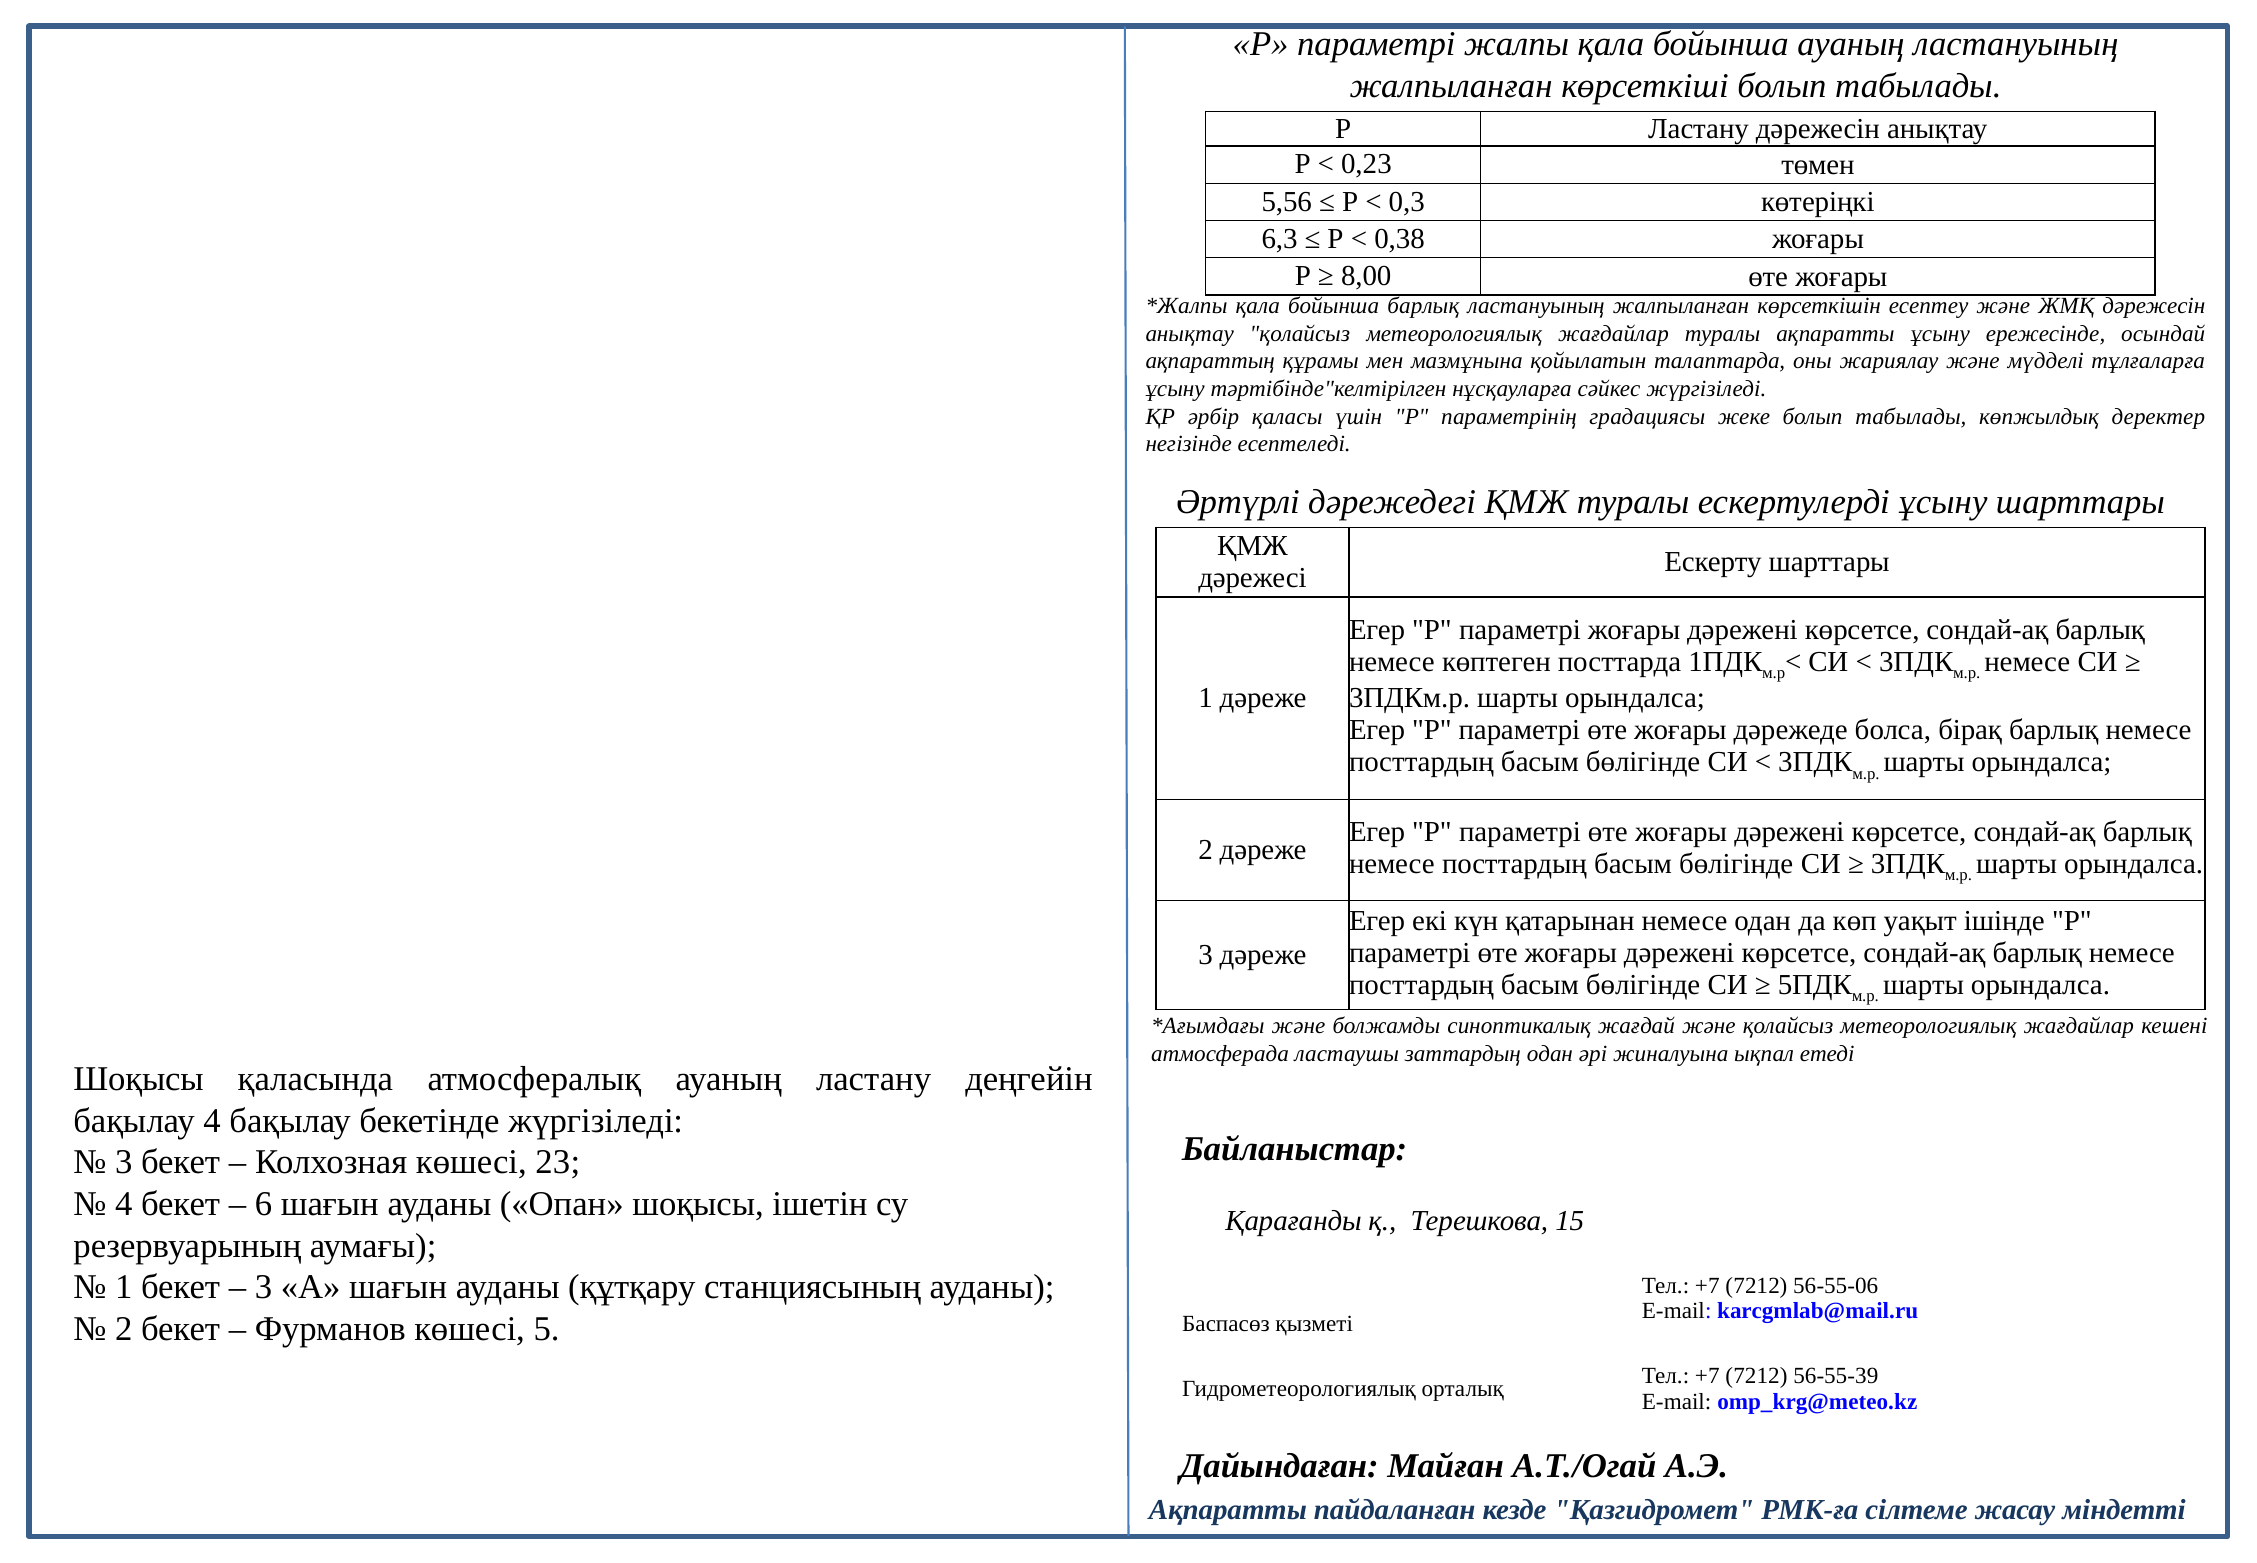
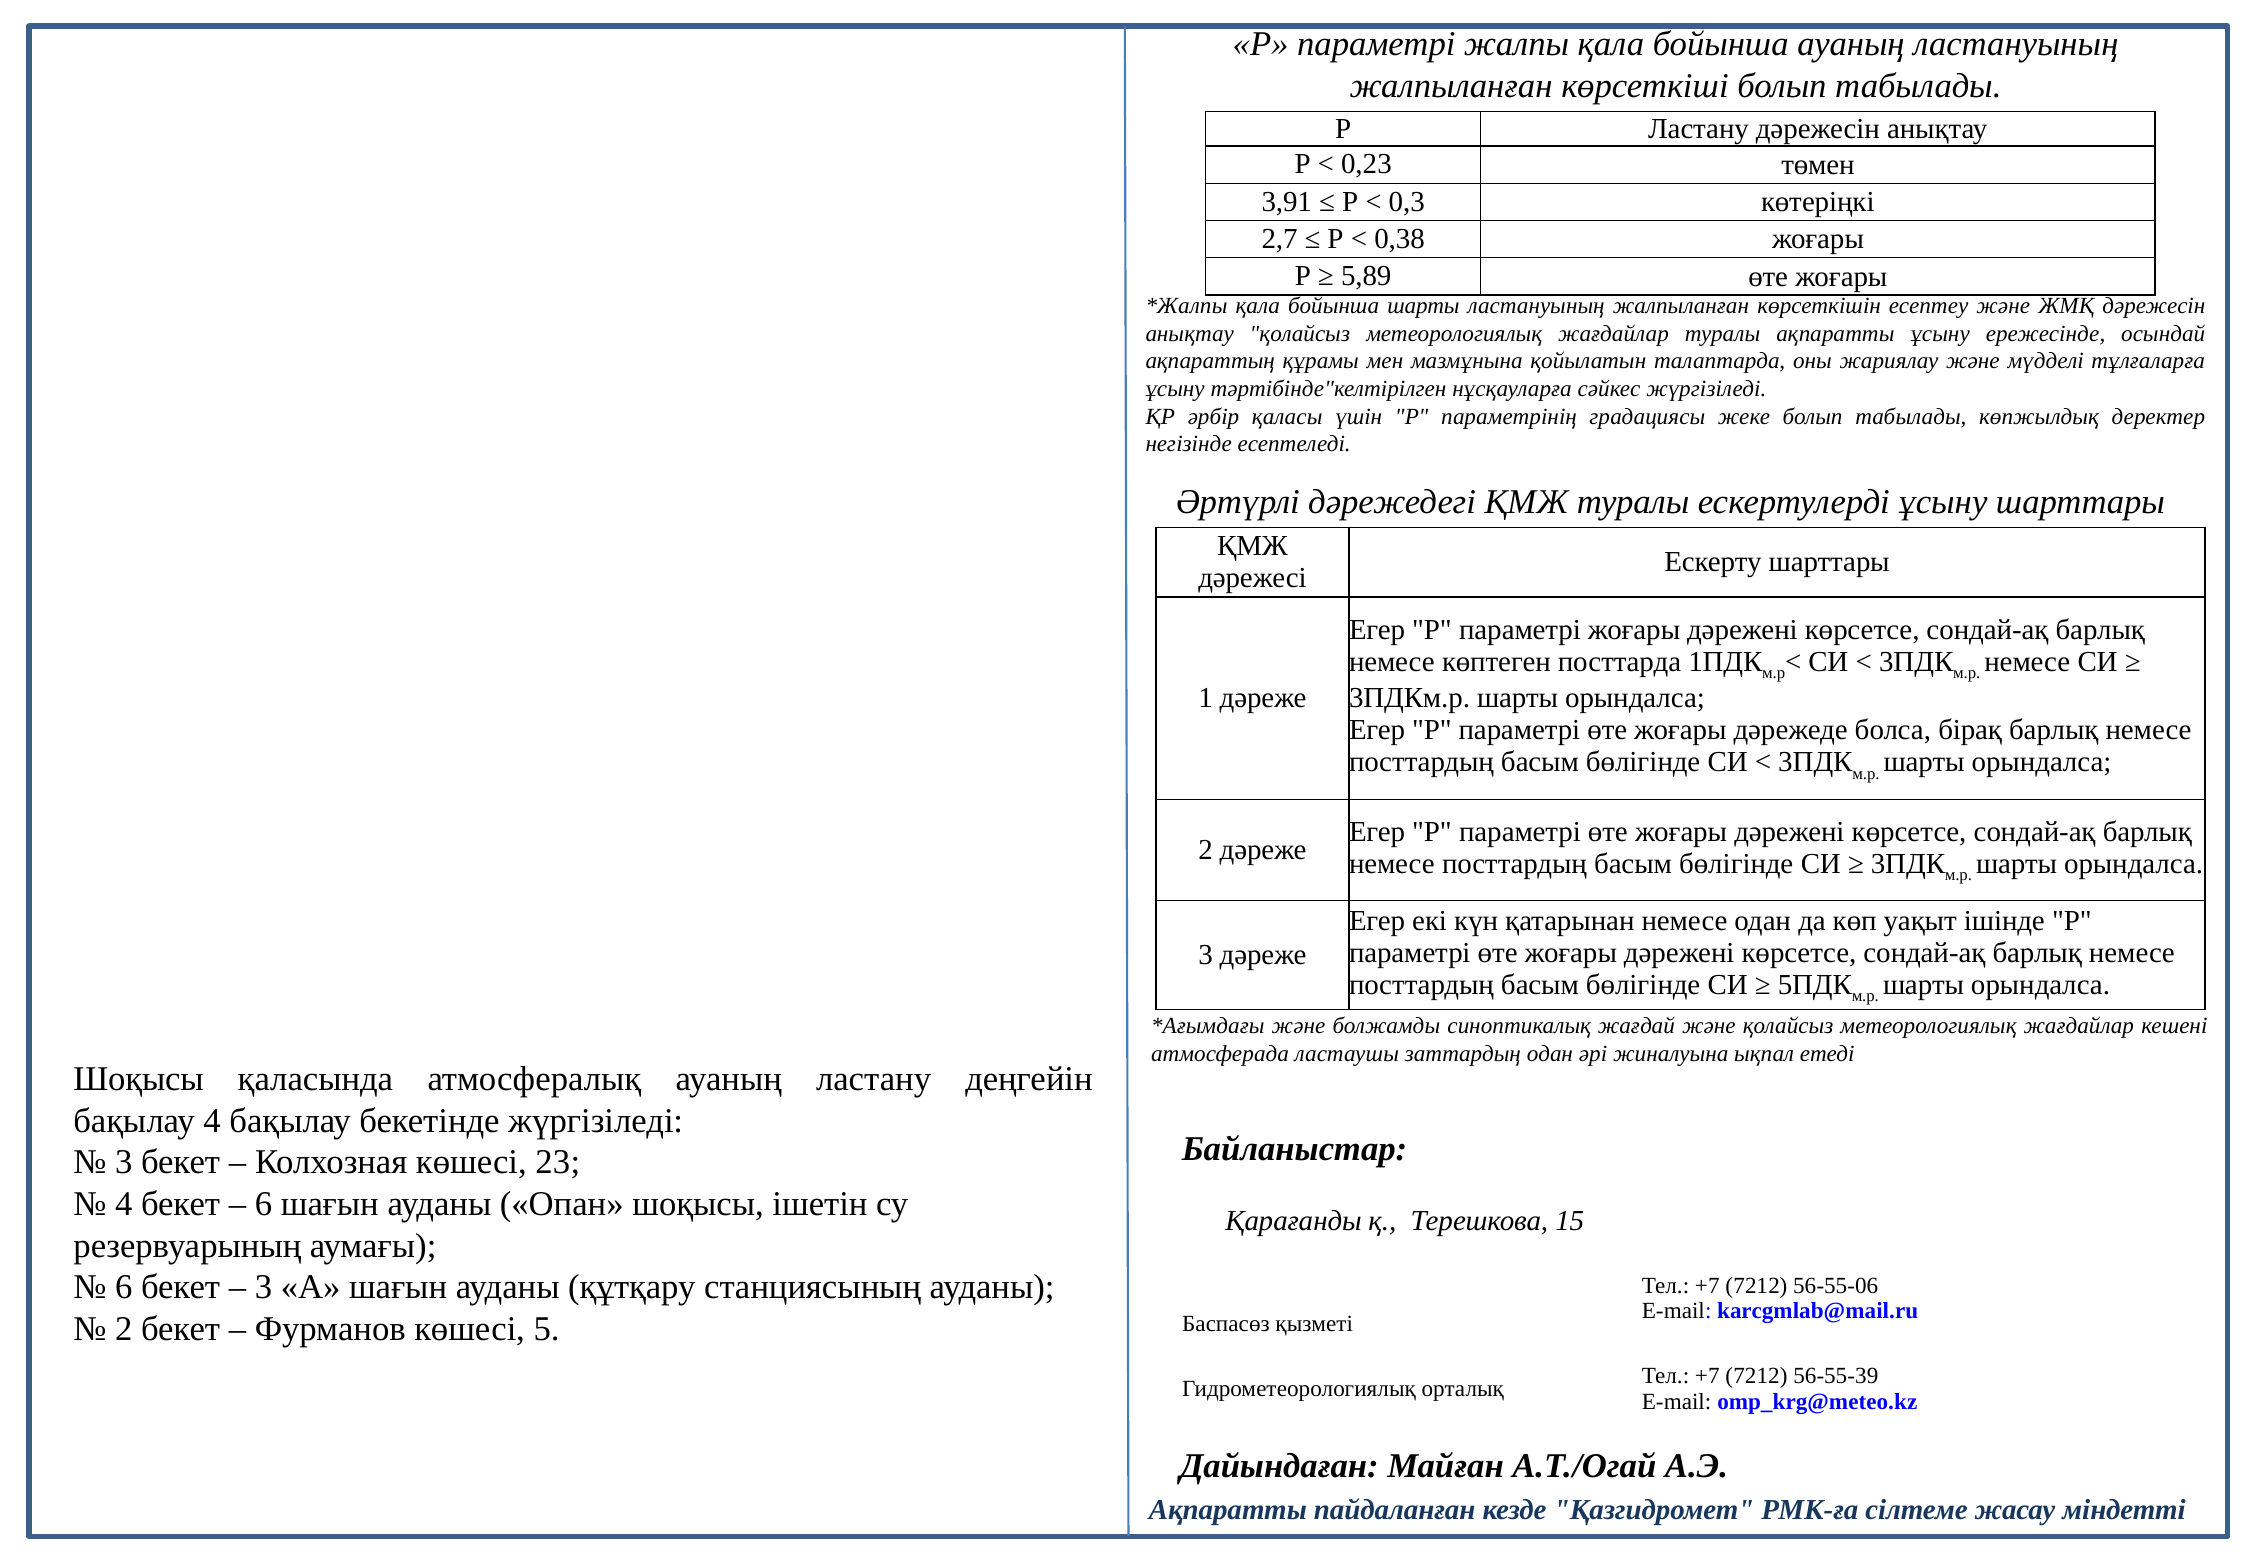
5,56: 5,56 -> 3,91 (1287, 202)
6,3: 6,3 -> 2,7 (1280, 239)
8,00: 8,00 -> 5,89 (1366, 276)
бойынша барлық: барлық -> шарты (1423, 306)
1: 1 -> 6 (124, 1287)
